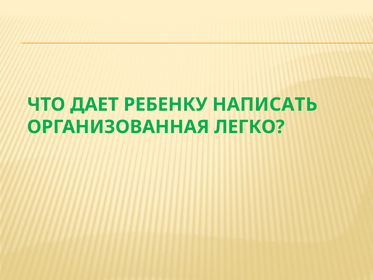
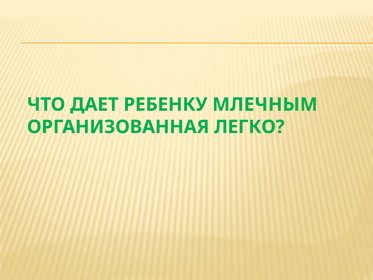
НАПИСАТЬ: НАПИСАТЬ -> МЛЕЧНЫМ (265, 104)
